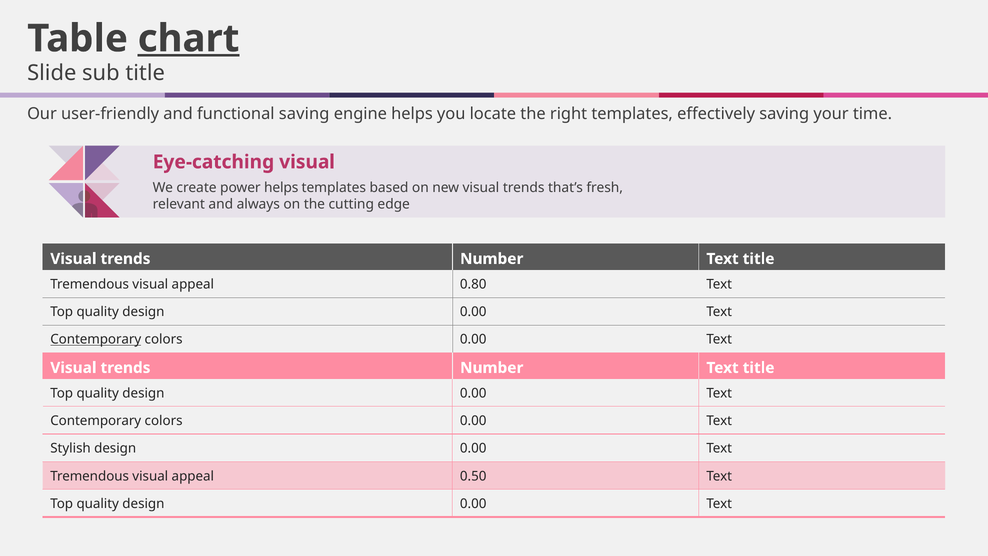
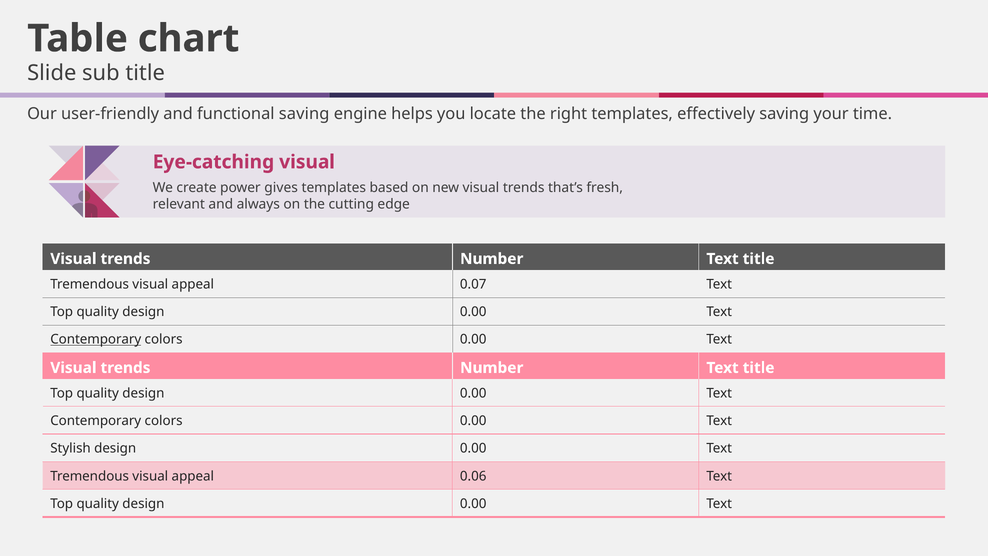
chart underline: present -> none (189, 39)
power helps: helps -> gives (281, 187)
0.80: 0.80 -> 0.07 (473, 284)
0.50: 0.50 -> 0.06 (473, 476)
